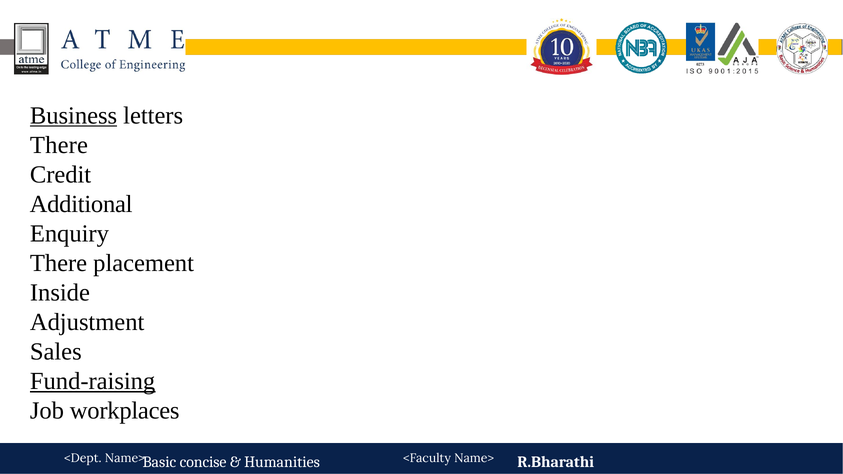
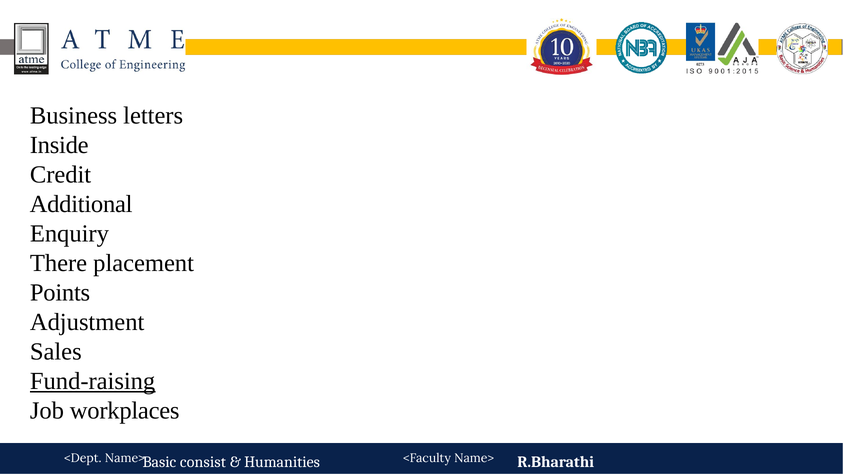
Business underline: present -> none (74, 115)
There: There -> Inside (59, 145)
Inside: Inside -> Points (60, 293)
concise: concise -> consist (203, 462)
